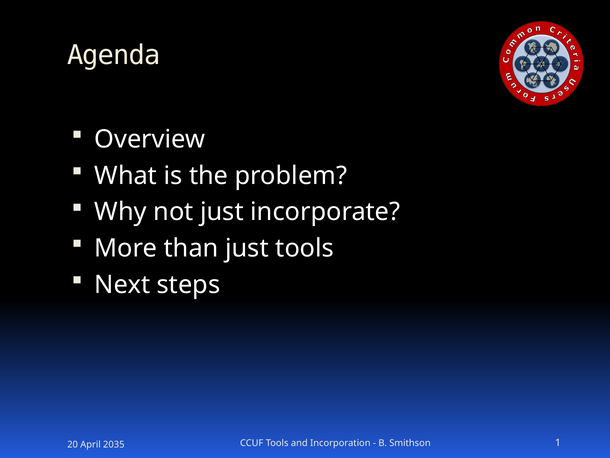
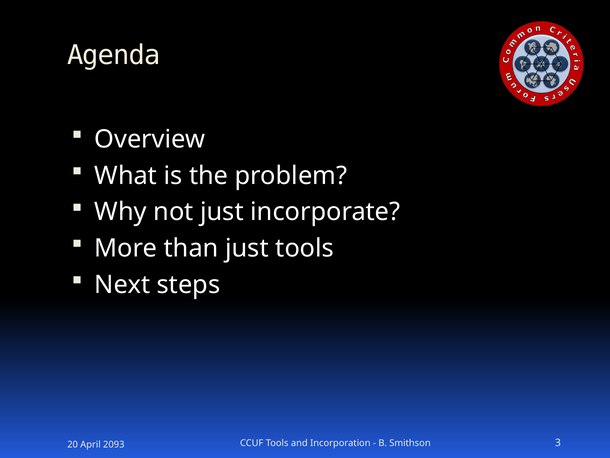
1: 1 -> 3 (558, 442)
2035: 2035 -> 2093 (114, 444)
